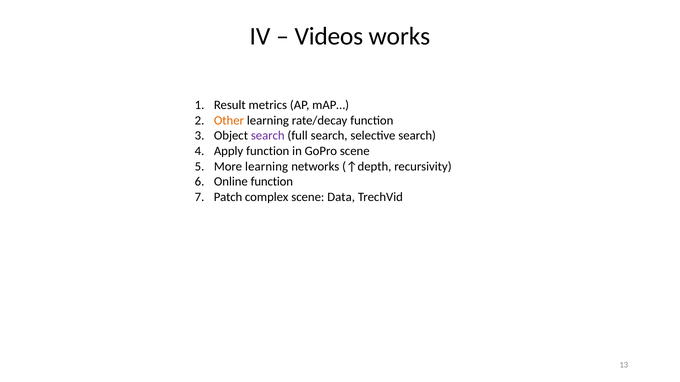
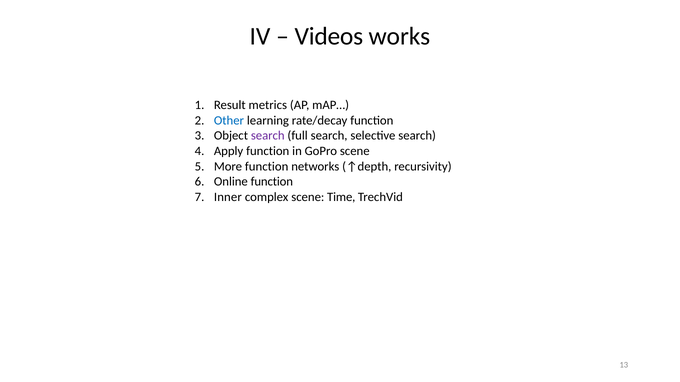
Other colour: orange -> blue (229, 121)
More learning: learning -> function (267, 167)
Patch: Patch -> Inner (228, 197)
Data: Data -> Time (341, 197)
